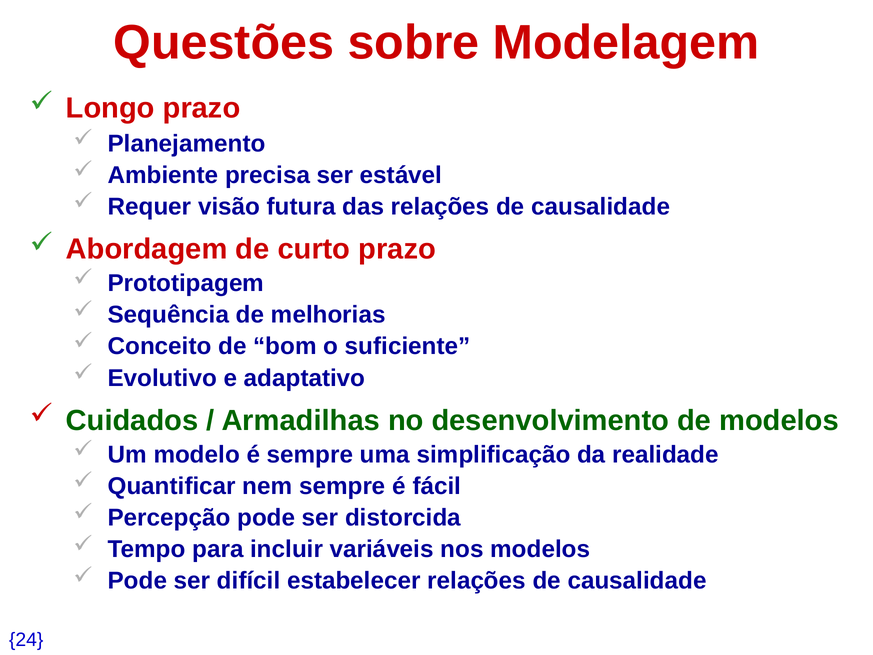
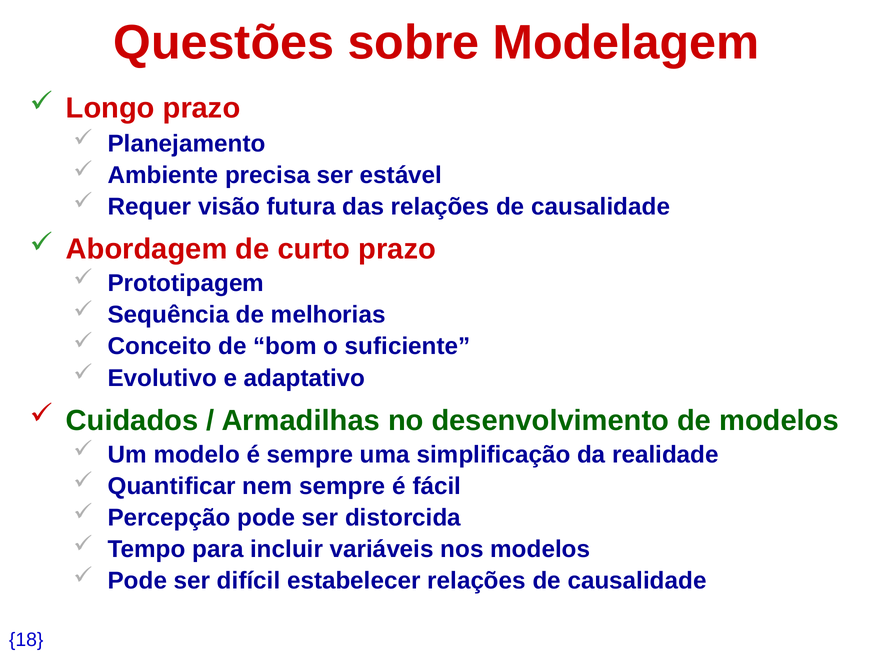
24: 24 -> 18 (26, 640)
